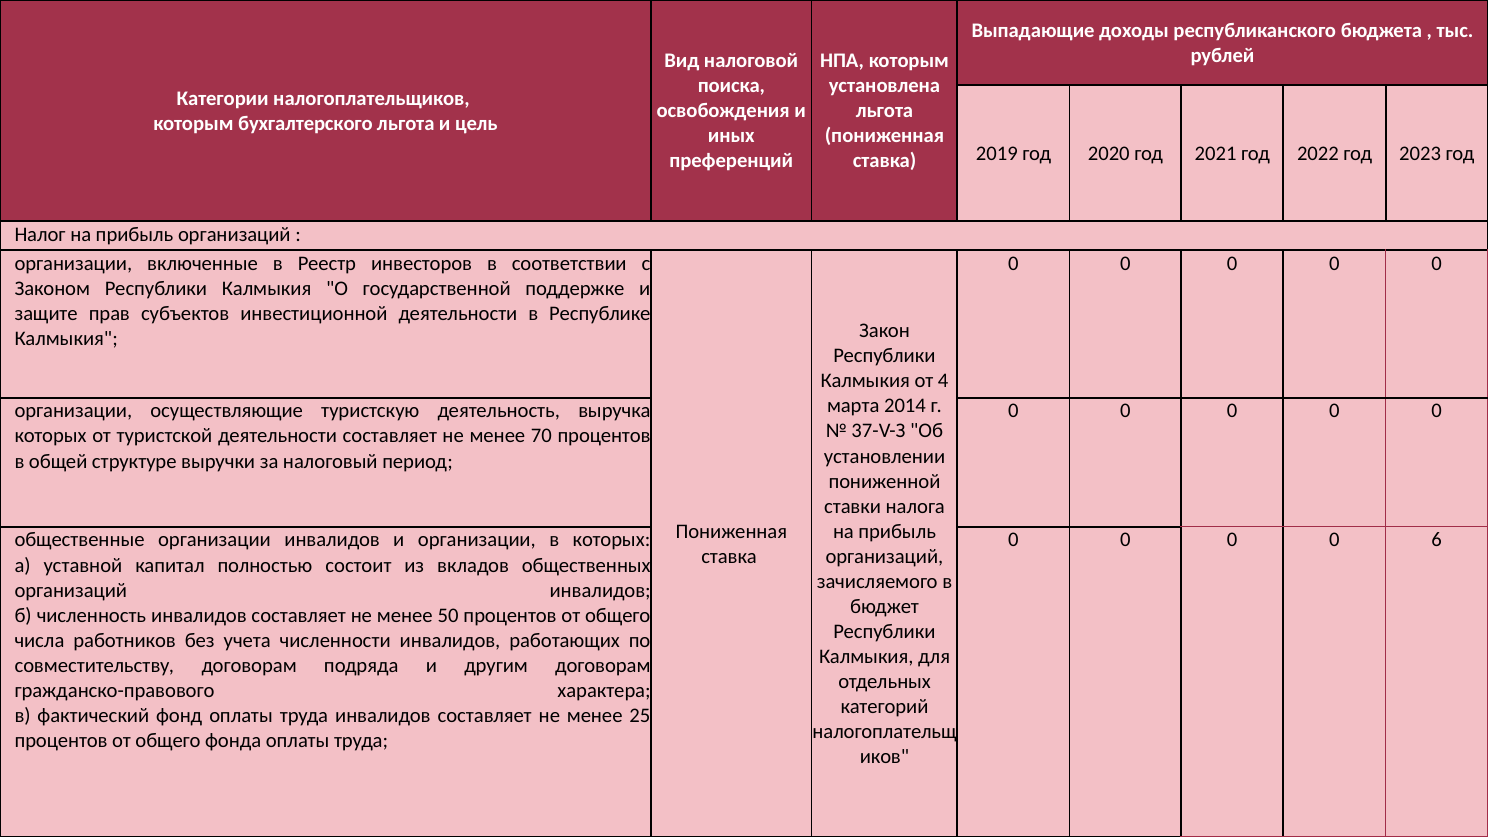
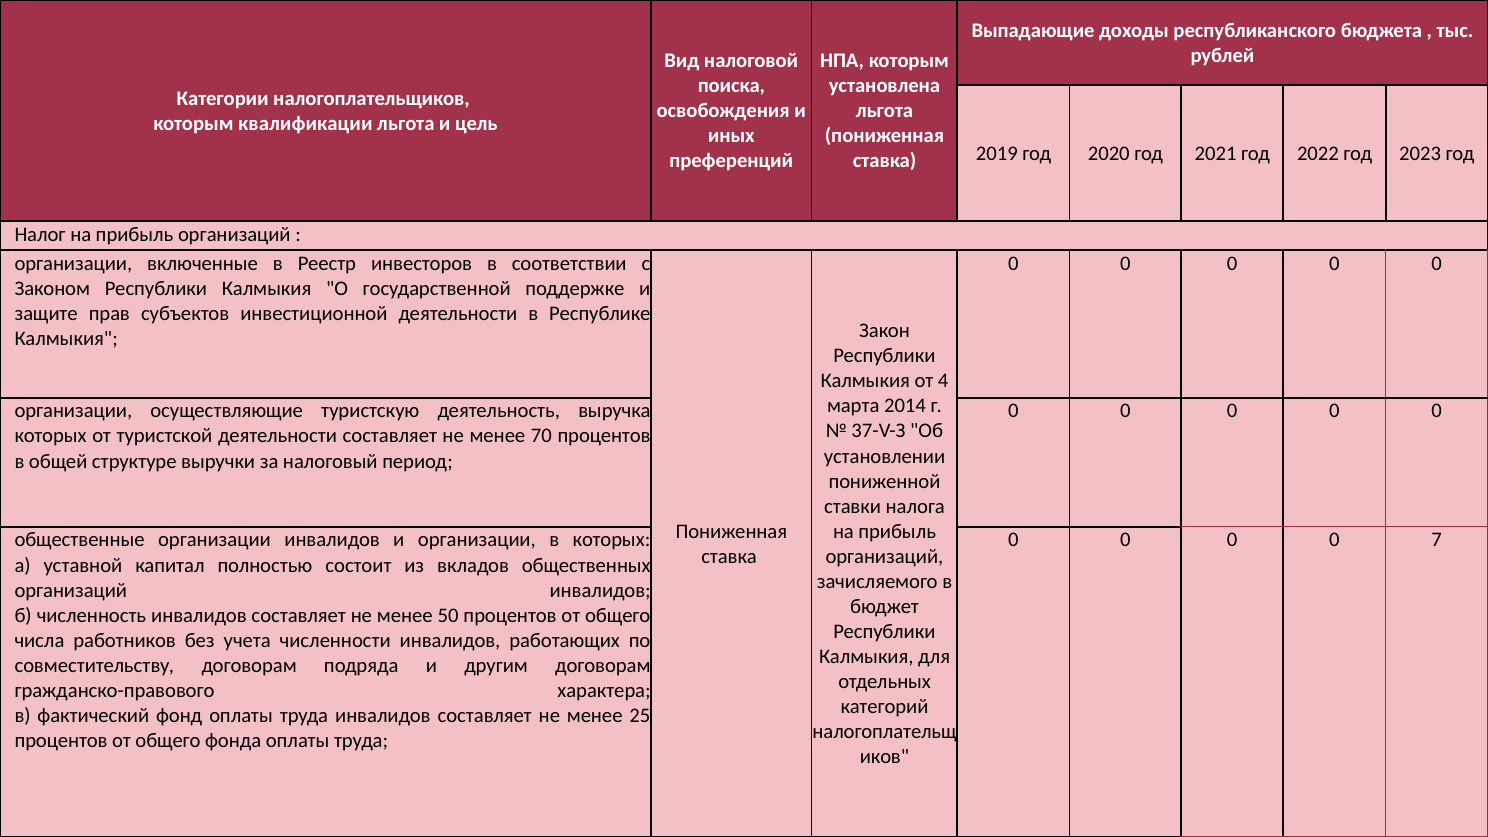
бухгалтерского: бухгалтерского -> квалификации (305, 123)
6: 6 -> 7 (1437, 540)
